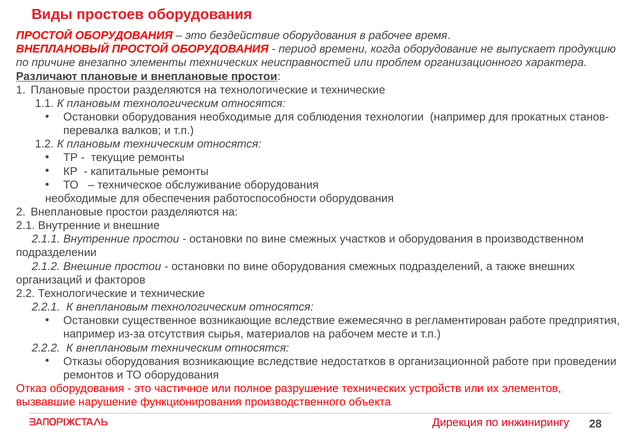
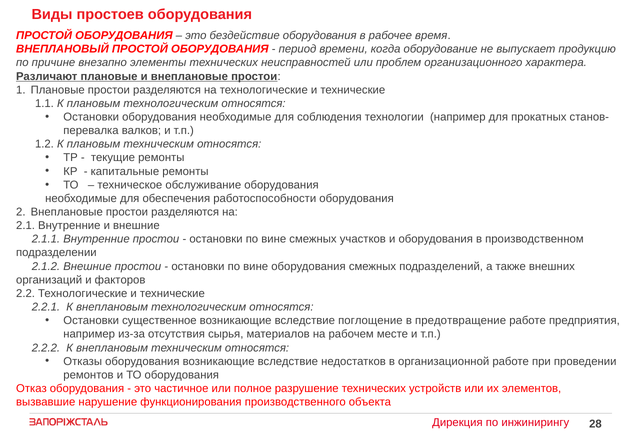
ежемесячно: ежемесячно -> поглощение (370, 321)
регламентирован: регламентирован -> предотвращение (461, 321)
